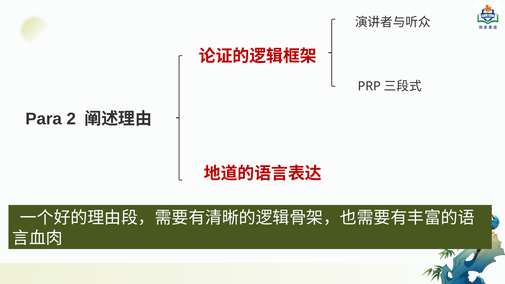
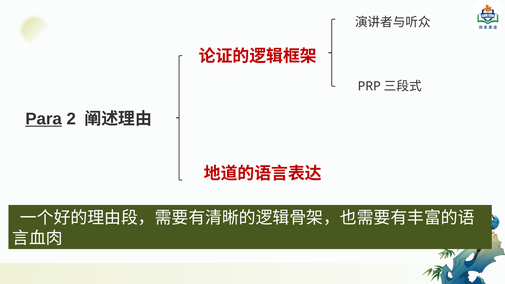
Para underline: none -> present (44, 119)
